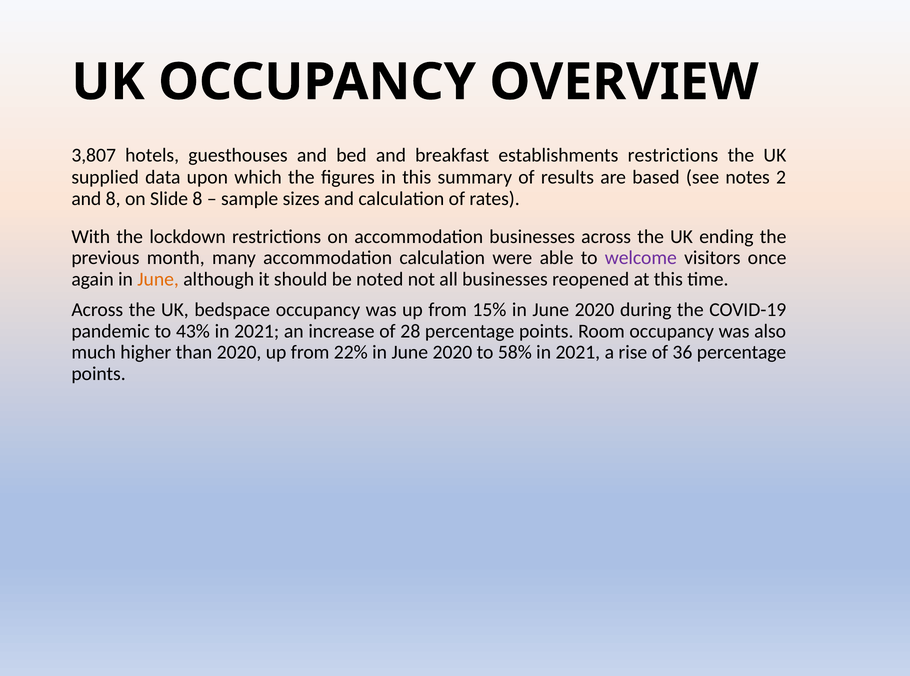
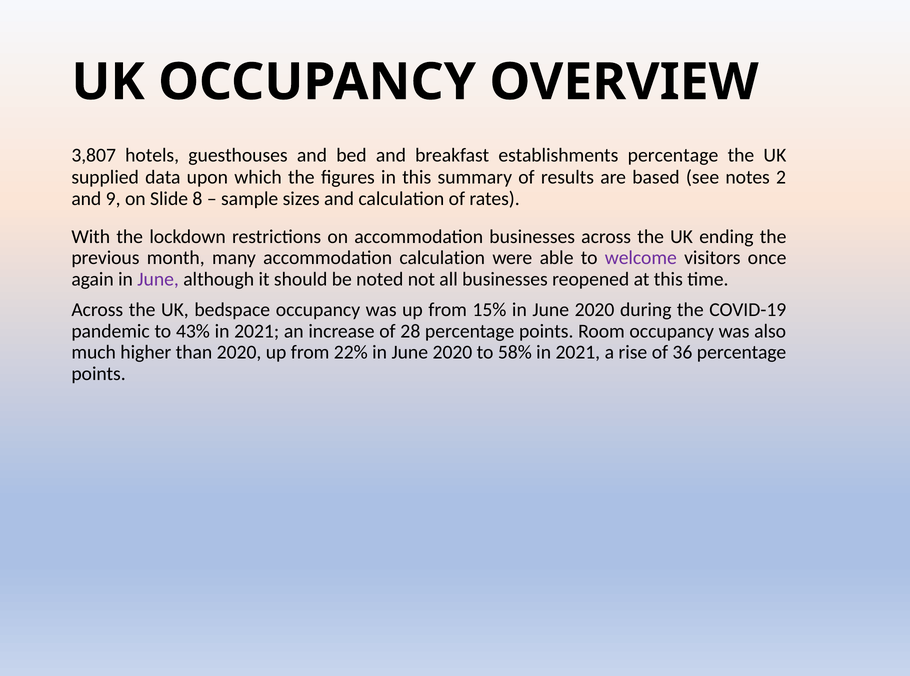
establishments restrictions: restrictions -> percentage (673, 155)
and 8: 8 -> 9 (113, 199)
June colour: orange -> purple (158, 279)
